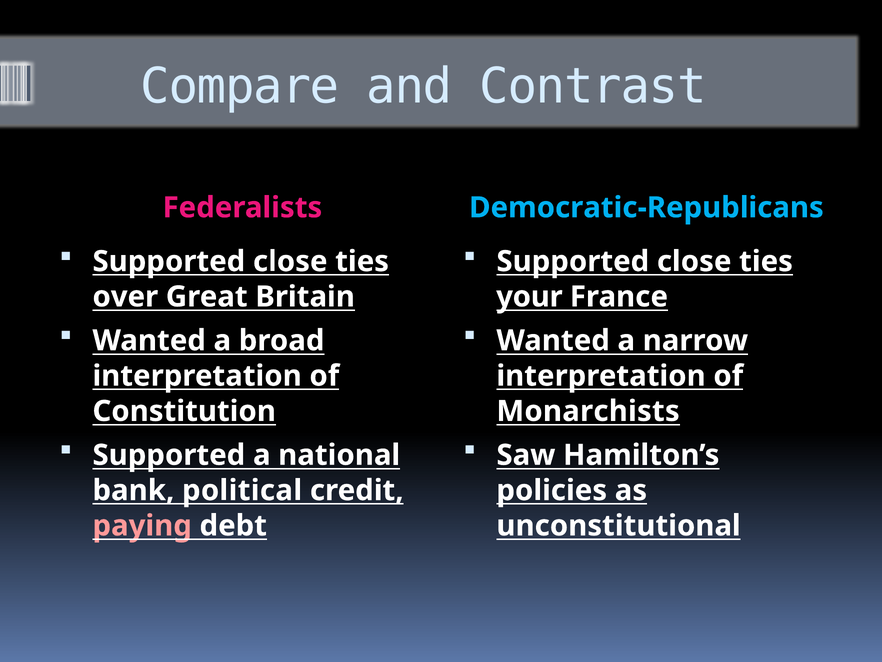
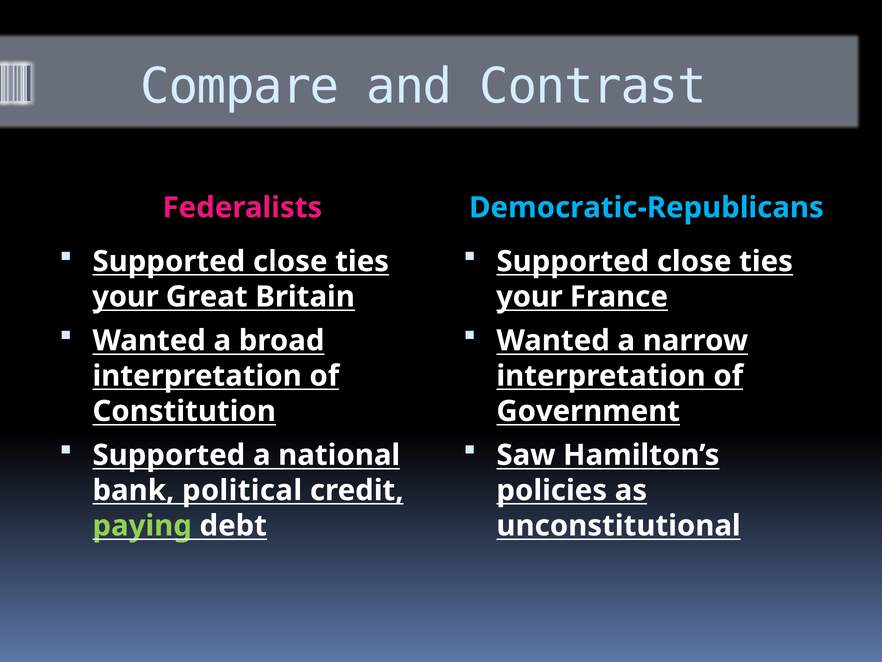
over: over -> your (125, 297)
Monarchists: Monarchists -> Government (588, 411)
paying colour: pink -> light green (142, 525)
